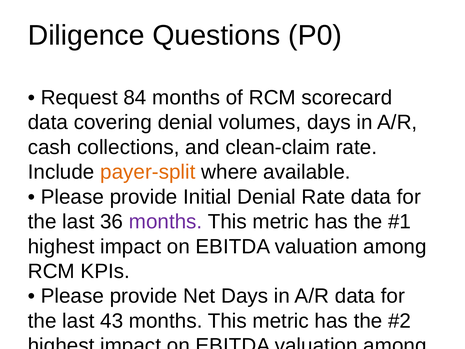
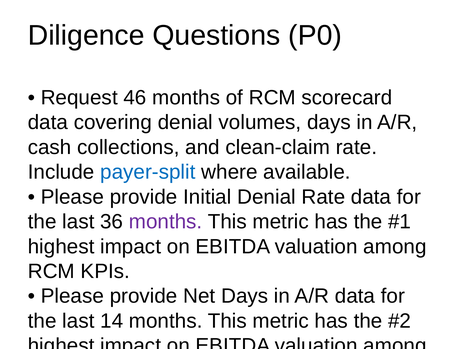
84: 84 -> 46 (135, 98)
payer-split colour: orange -> blue (148, 172)
43: 43 -> 14 (112, 321)
